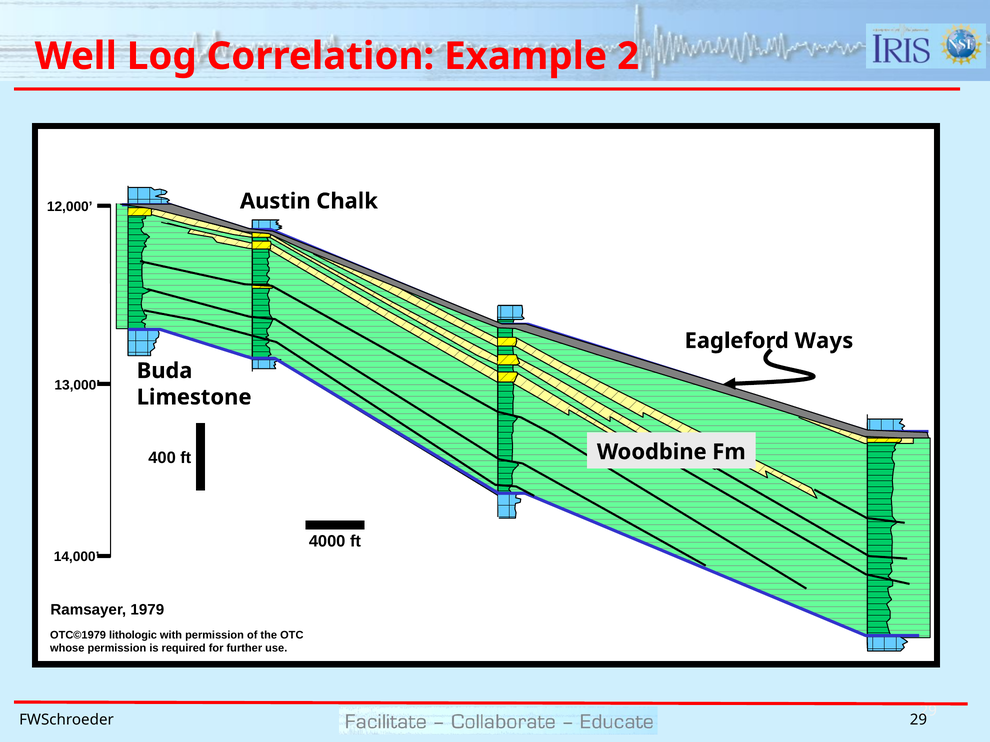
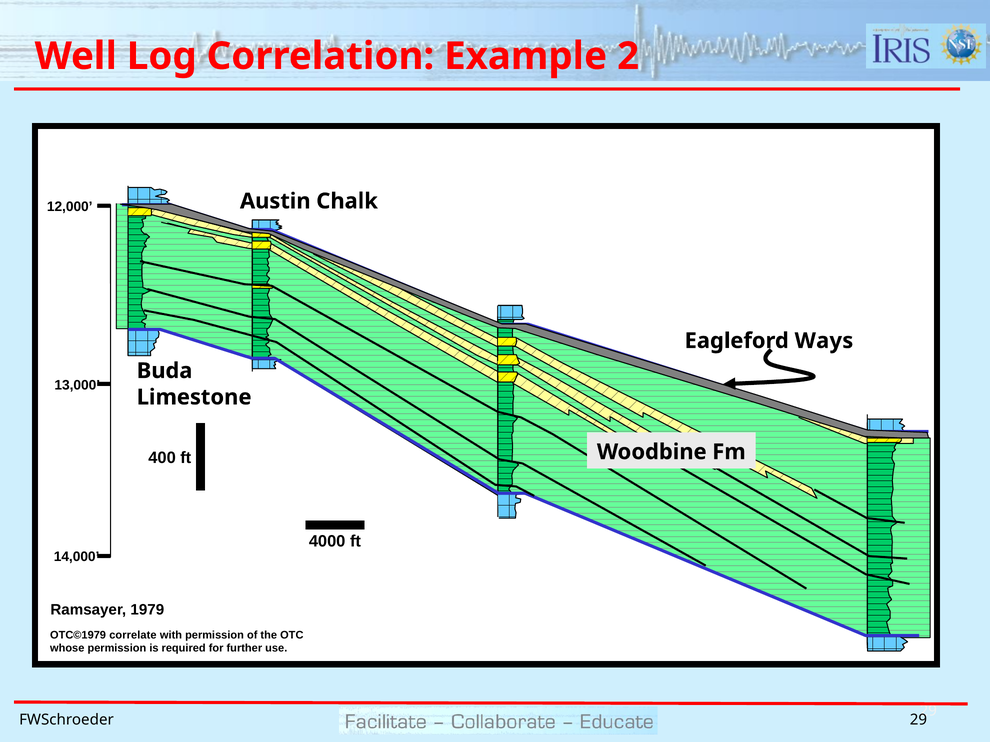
lithologic: lithologic -> correlate (133, 636)
